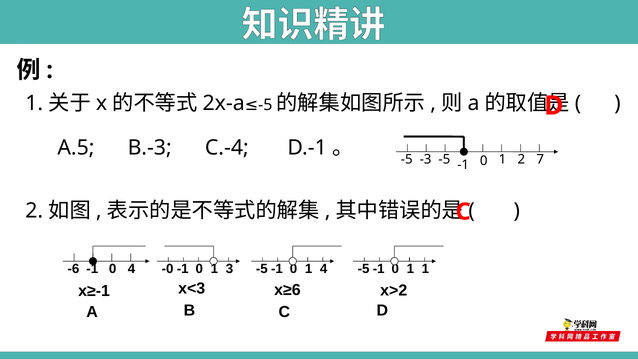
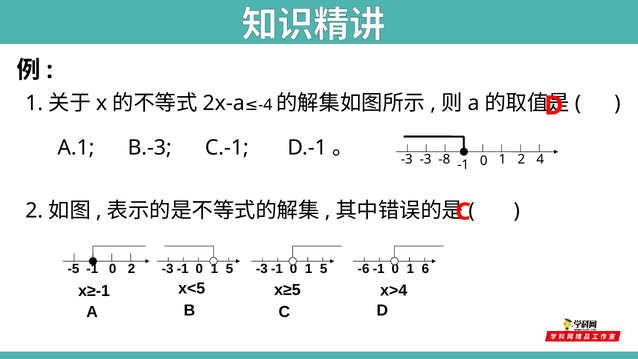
-5: -5 -> -4 (265, 105)
A.5: A.5 -> A.1 (76, 148)
C.-4: C.-4 -> C.-1 (227, 148)
-5: -5 -> -3 (407, 159)
-5: -5 -> -8 (444, 159)
7: 7 -> 4 (540, 159)
-6: -6 -> -5 (73, 269)
0 4: 4 -> 2 (132, 269)
-0: -0 -> -3 (168, 269)
3: 3 -> 5 (229, 269)
-5: -5 -> -3 (262, 269)
4: 4 -> 5 (324, 269)
-5: -5 -> -6 (364, 269)
1 1: 1 -> 6 (425, 269)
x<3: x<3 -> x<5 (192, 289)
x≥6: x≥6 -> x≥5 (287, 290)
x>2: x>2 -> x>4 (394, 290)
